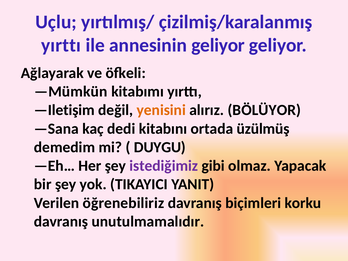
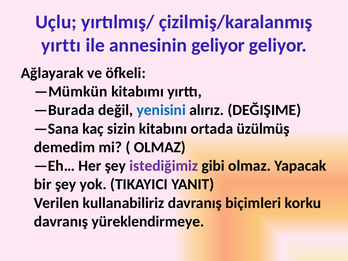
—Iletişim: —Iletişim -> —Burada (64, 110)
yenisini colour: orange -> blue (161, 110)
BÖLÜYOR: BÖLÜYOR -> DEĞIŞIME (264, 110)
dedi: dedi -> sizin (121, 129)
DUYGU: DUYGU -> OLMAZ (160, 147)
öğrenebiliriz: öğrenebiliriz -> kullanabiliriz (123, 203)
unutulmamalıdır: unutulmamalıdır -> yüreklendirmeye (148, 222)
